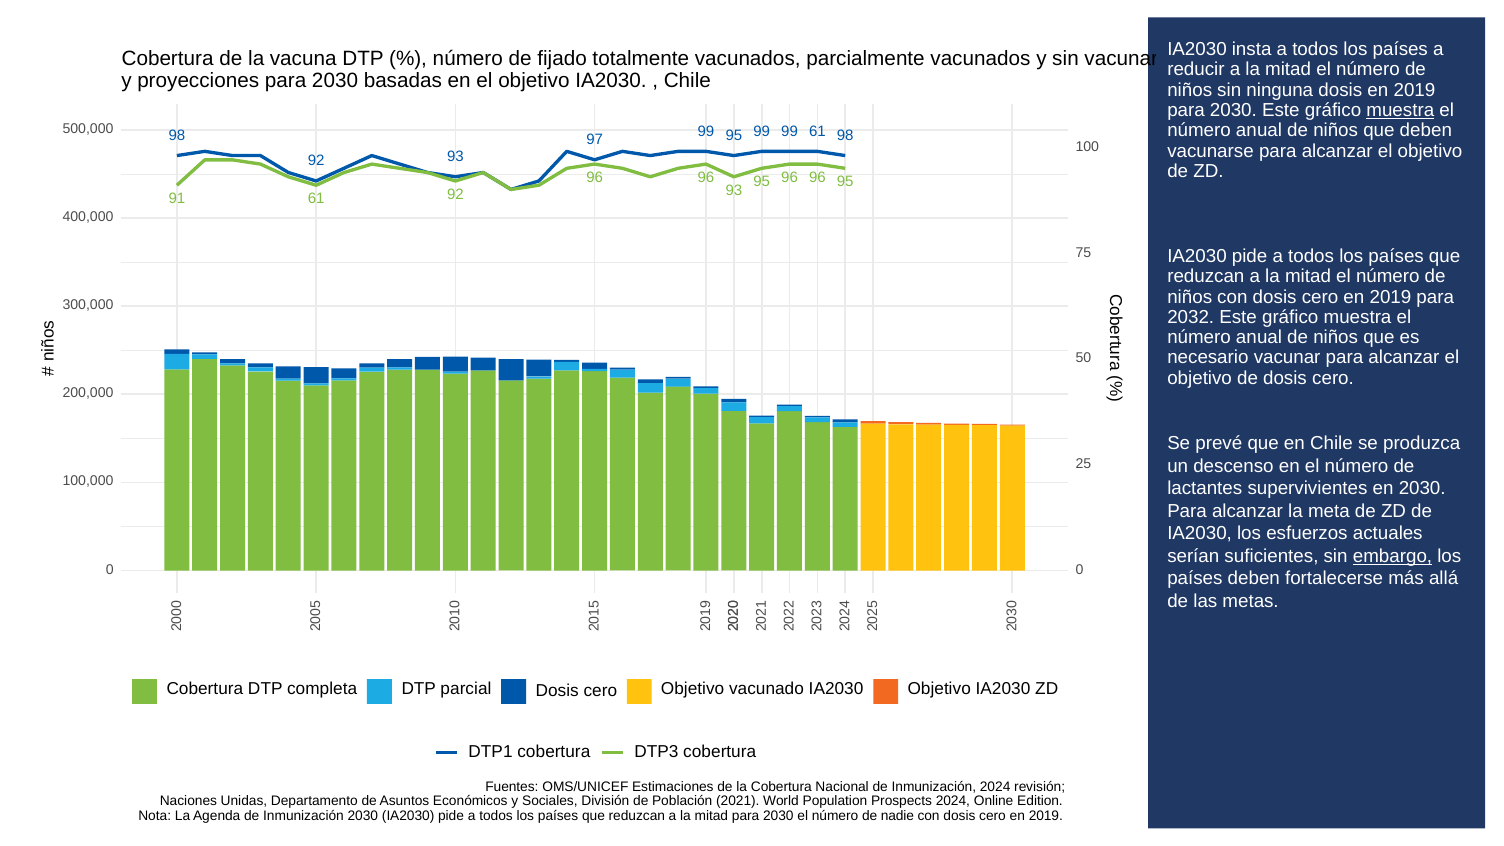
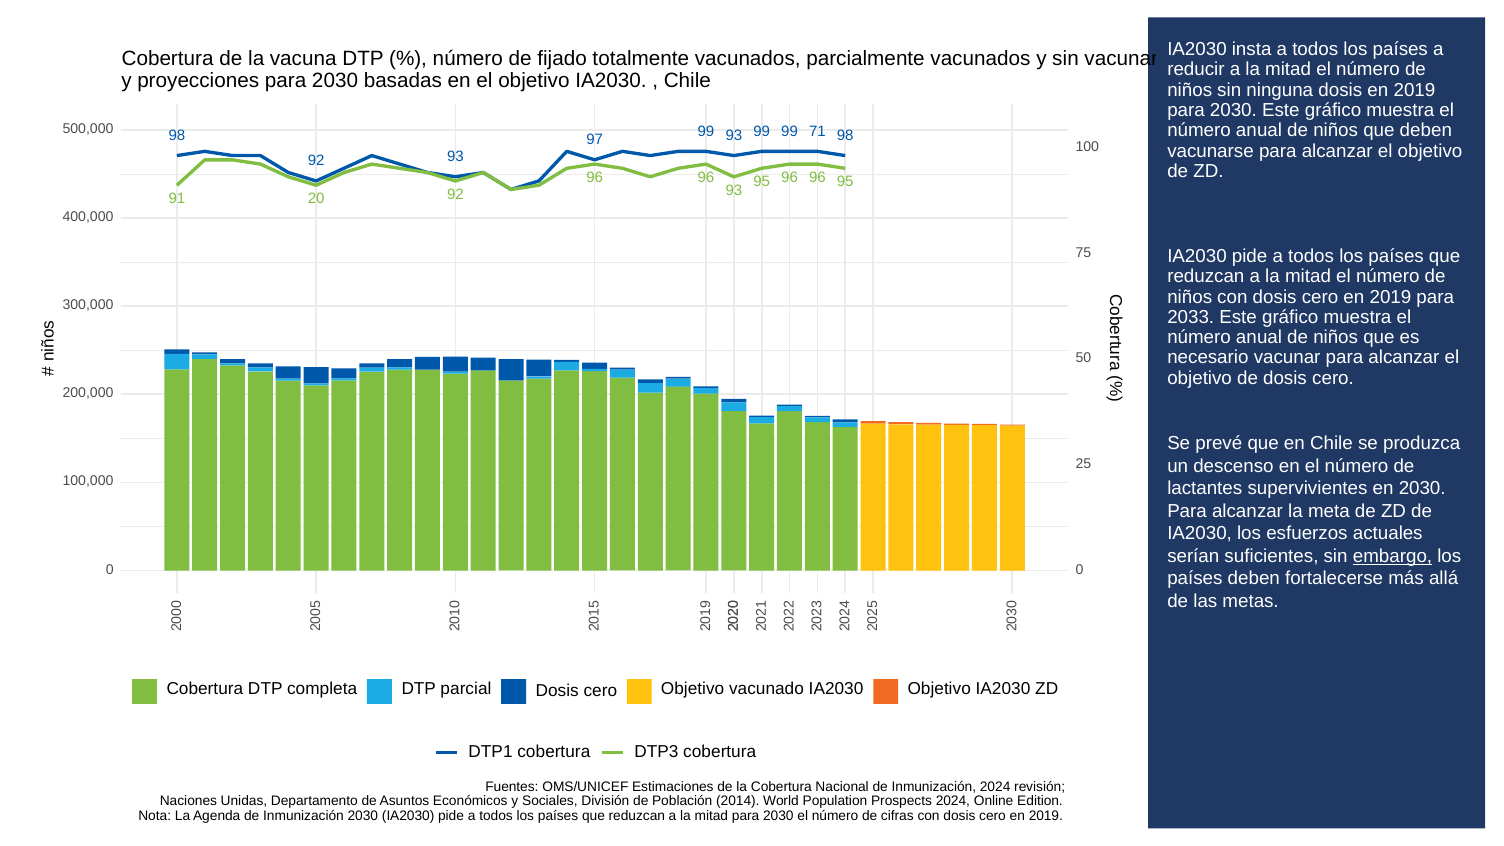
muestra underline: present -> none (1400, 110)
99 95: 95 -> 93 (734, 136)
99 61: 61 -> 71 (817, 131)
91 61: 61 -> 20 (316, 199)
2032: 2032 -> 2033 (1191, 317)
2021: 2021 -> 2014 (738, 801)
nadie: nadie -> cifras (897, 816)
